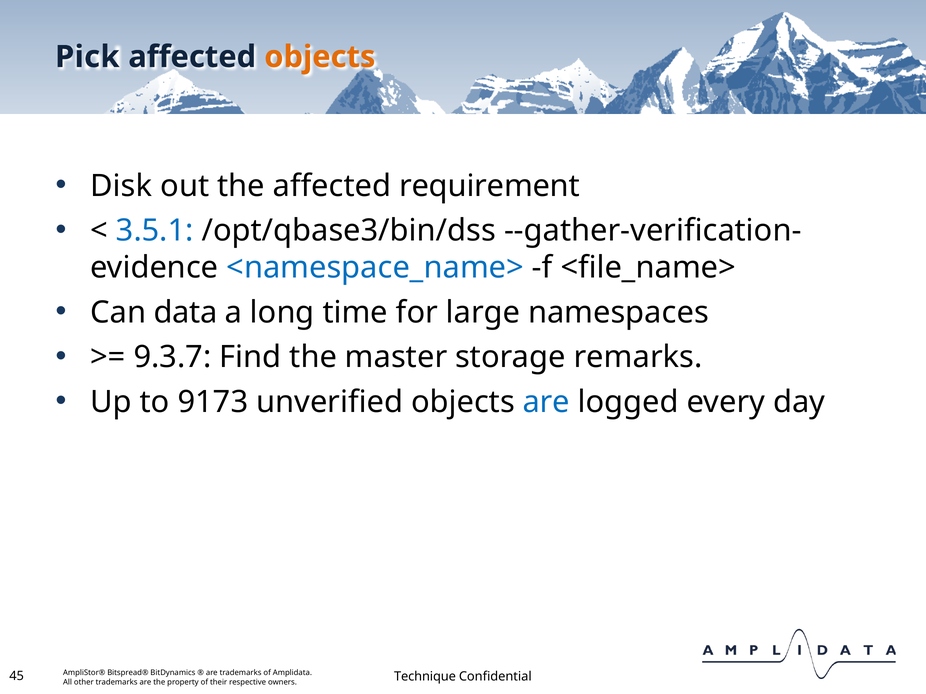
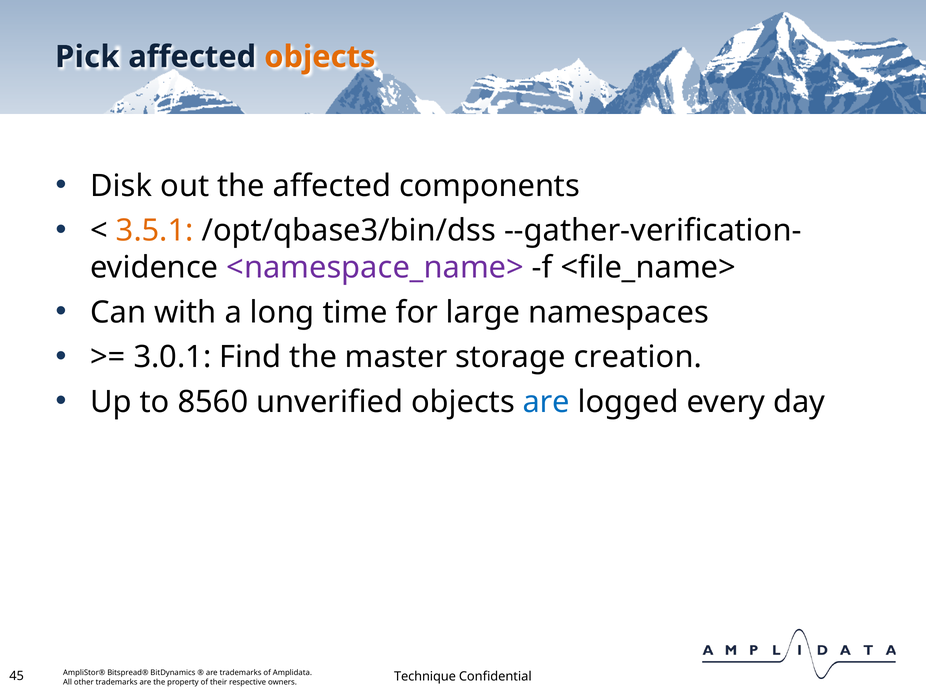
requirement: requirement -> components (489, 186)
3.5.1 colour: blue -> orange (155, 231)
<namespace_name> colour: blue -> purple (375, 268)
data: data -> with (185, 313)
9.3.7: 9.3.7 -> 3.0.1 (172, 357)
remarks: remarks -> creation (638, 357)
9173: 9173 -> 8560 (213, 402)
